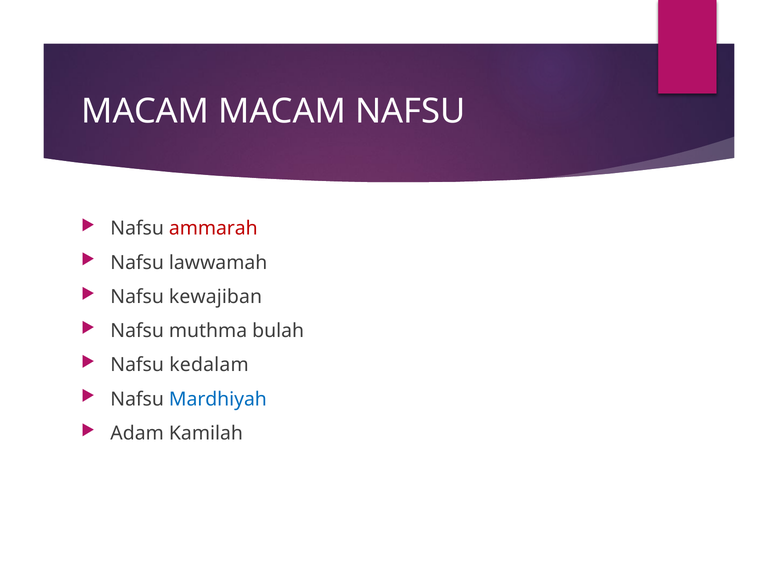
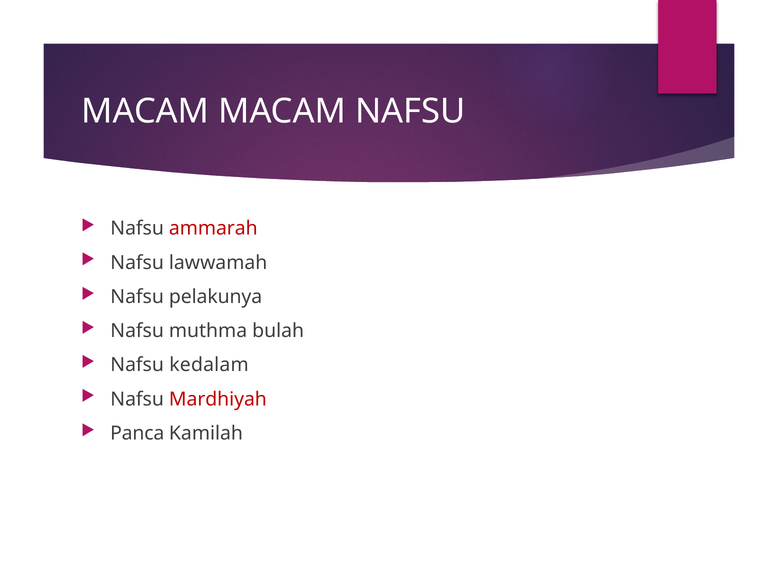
kewajiban: kewajiban -> pelakunya (216, 297)
Mardhiyah colour: blue -> red (218, 399)
Adam: Adam -> Panca (137, 433)
